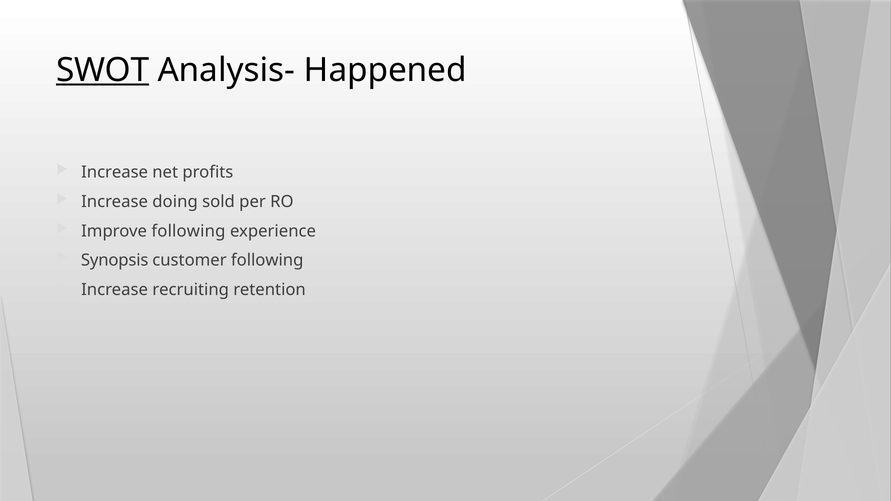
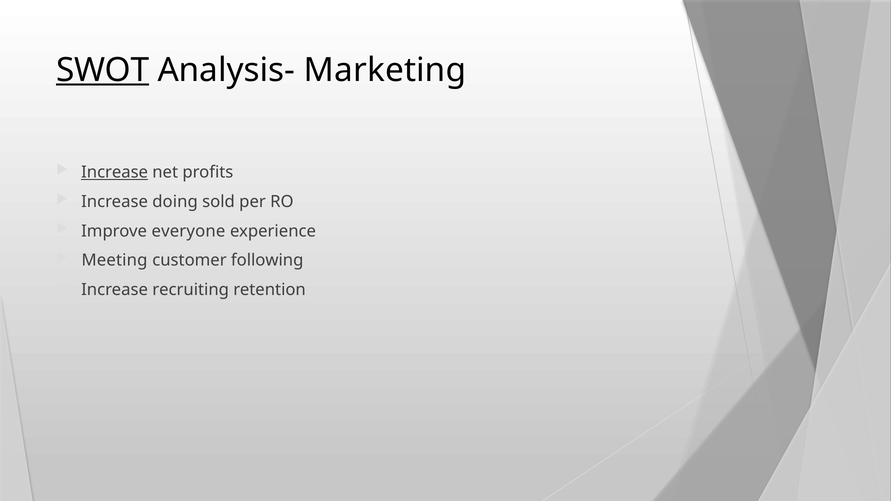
Happened: Happened -> Marketing (385, 70)
Increase underline: none -> present (115, 172)
Improve following: following -> everyone (188, 231)
Synopsis: Synopsis -> Meeting (115, 260)
